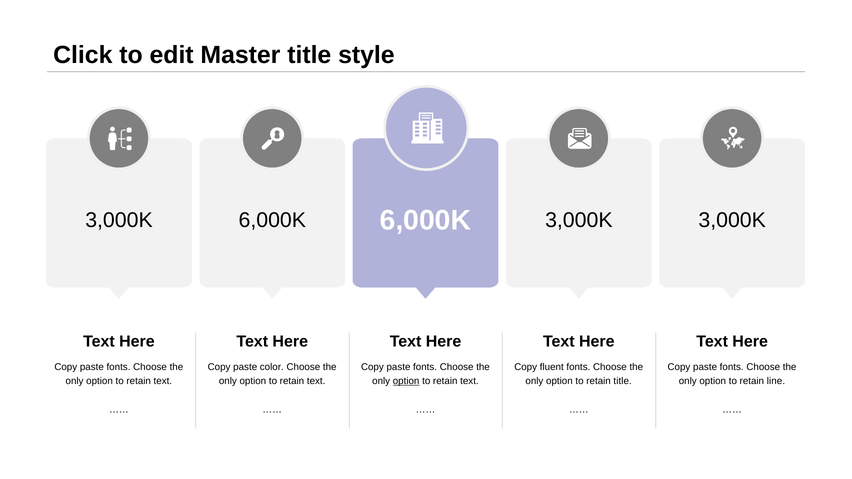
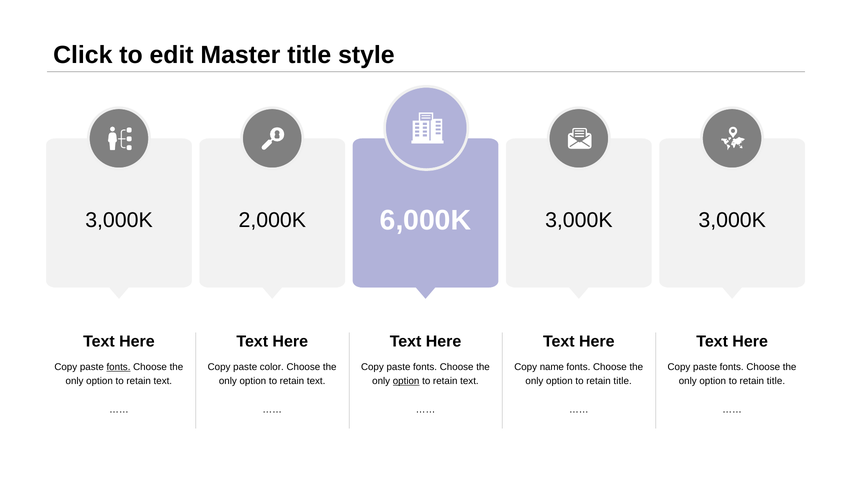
6,000K: 6,000K -> 2,000K (272, 220)
fonts underline: none -> present (118, 367)
fluent: fluent -> name (552, 367)
line: line -> title (776, 381)
